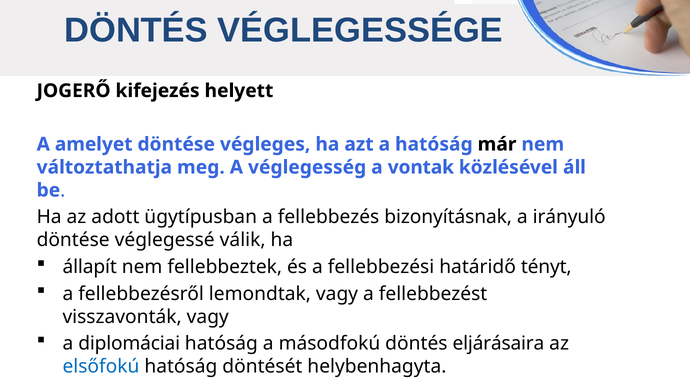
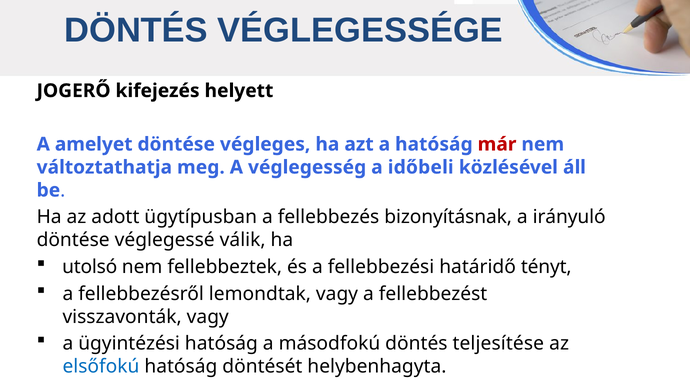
már colour: black -> red (497, 144)
vontak: vontak -> időbeli (421, 167)
állapít: állapít -> utolsó (90, 267)
diplomáciai: diplomáciai -> ügyintézési (129, 344)
eljárásaira: eljárásaira -> teljesítése (498, 344)
